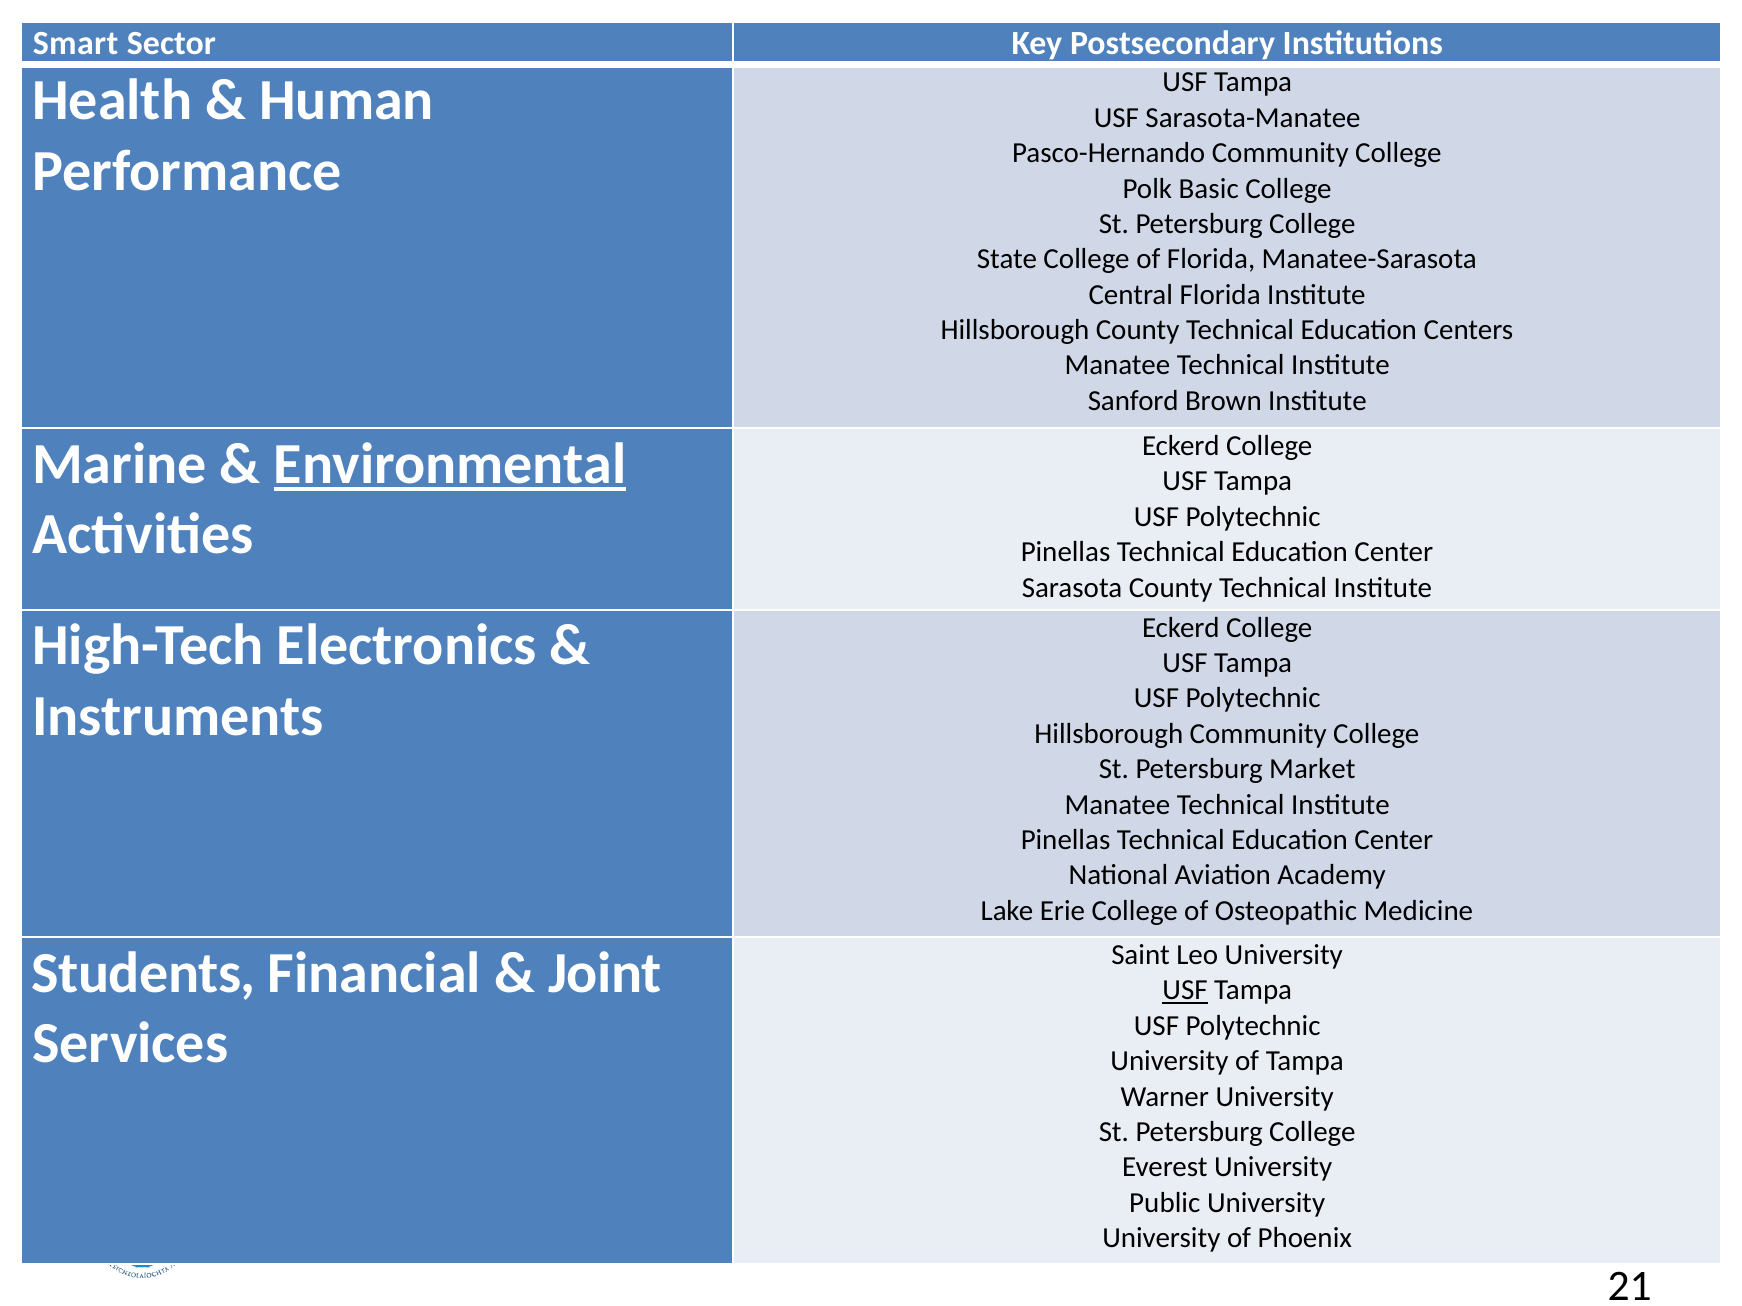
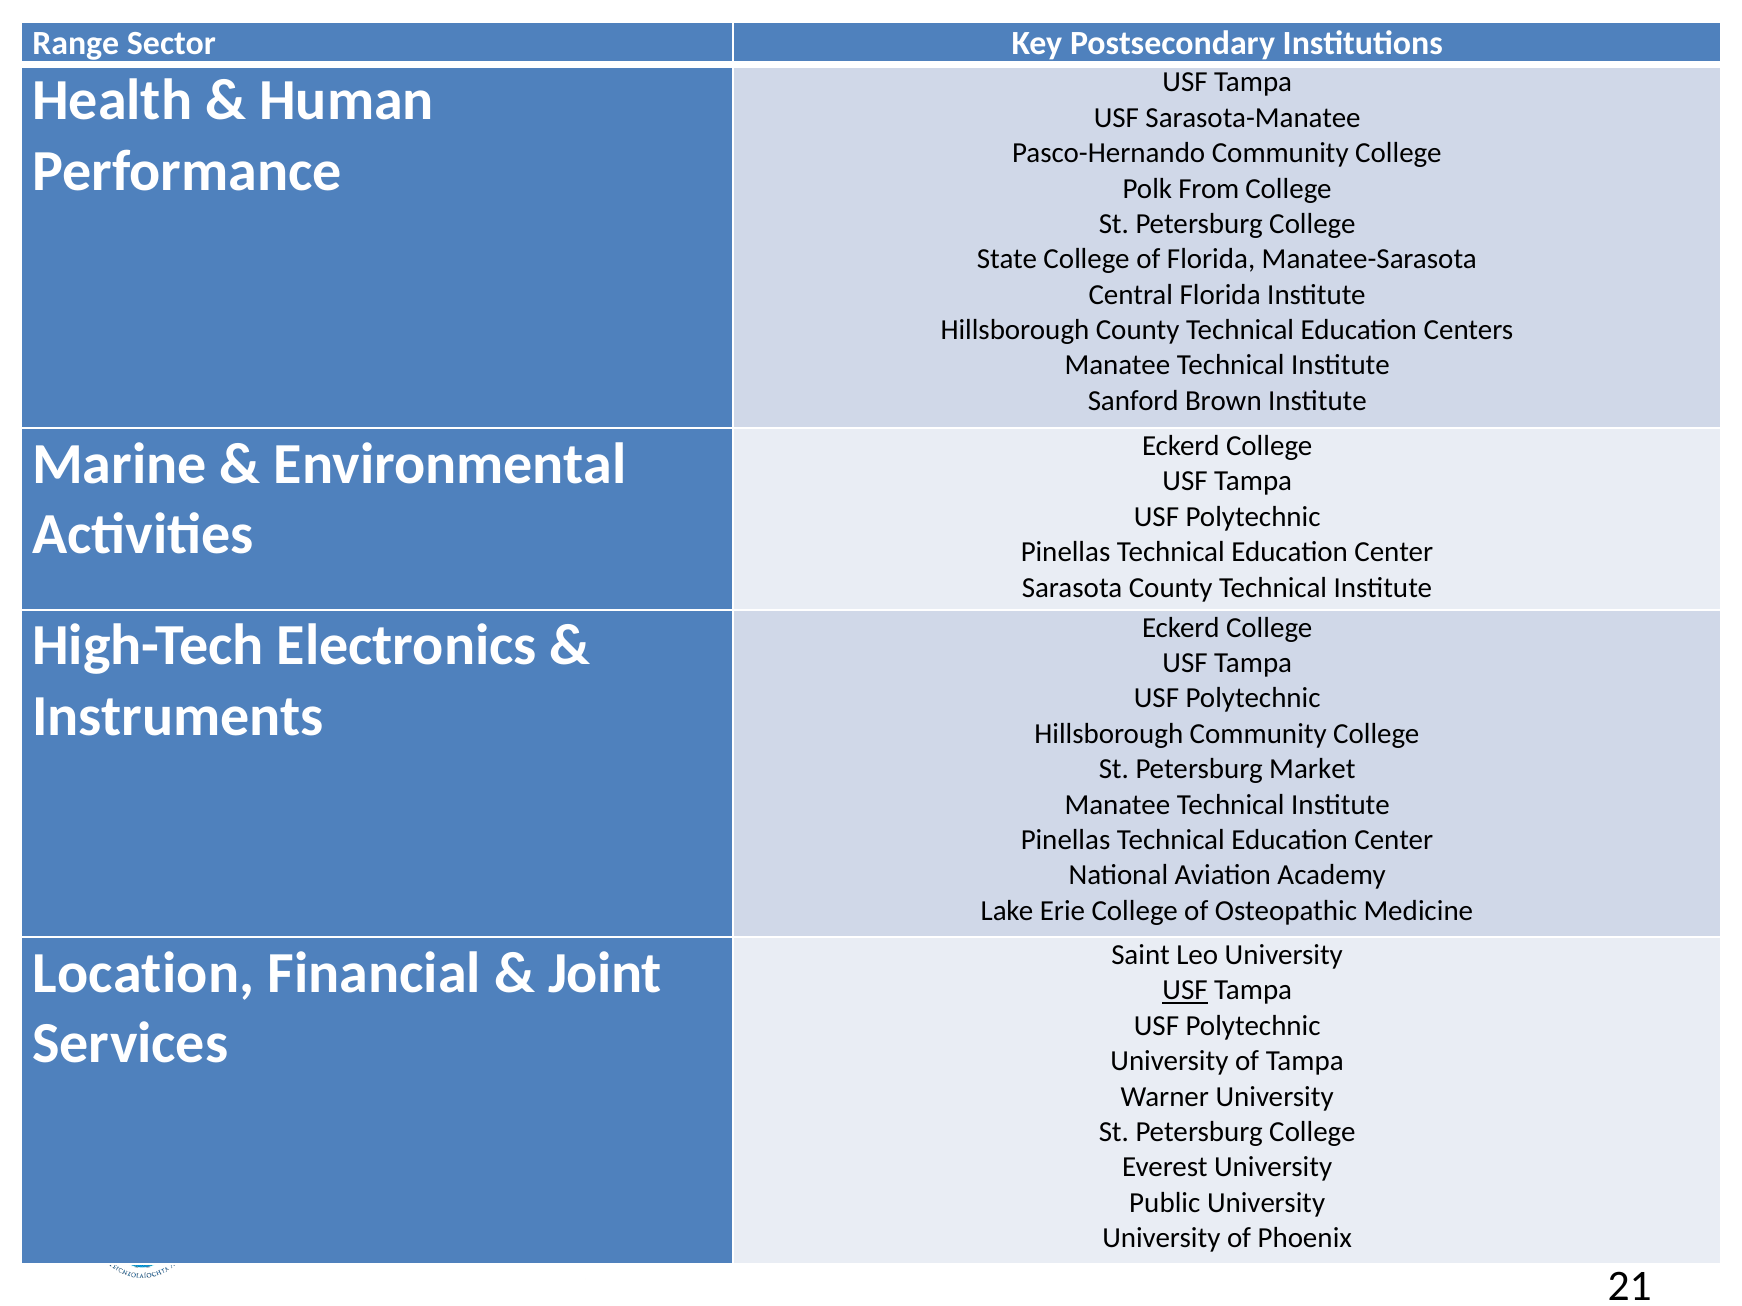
Smart: Smart -> Range (76, 43)
Basic: Basic -> From (1209, 189)
Environmental underline: present -> none (450, 464)
Students: Students -> Location (143, 973)
